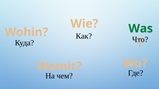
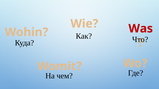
Was colour: green -> red (141, 29)
